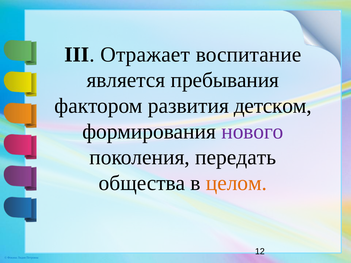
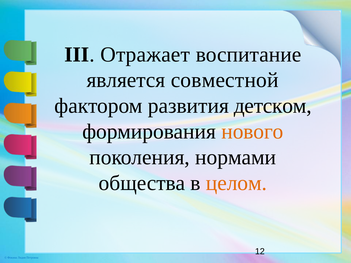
пребывания: пребывания -> совместной (225, 80)
нового colour: purple -> orange (252, 132)
передать: передать -> нормами (236, 157)
